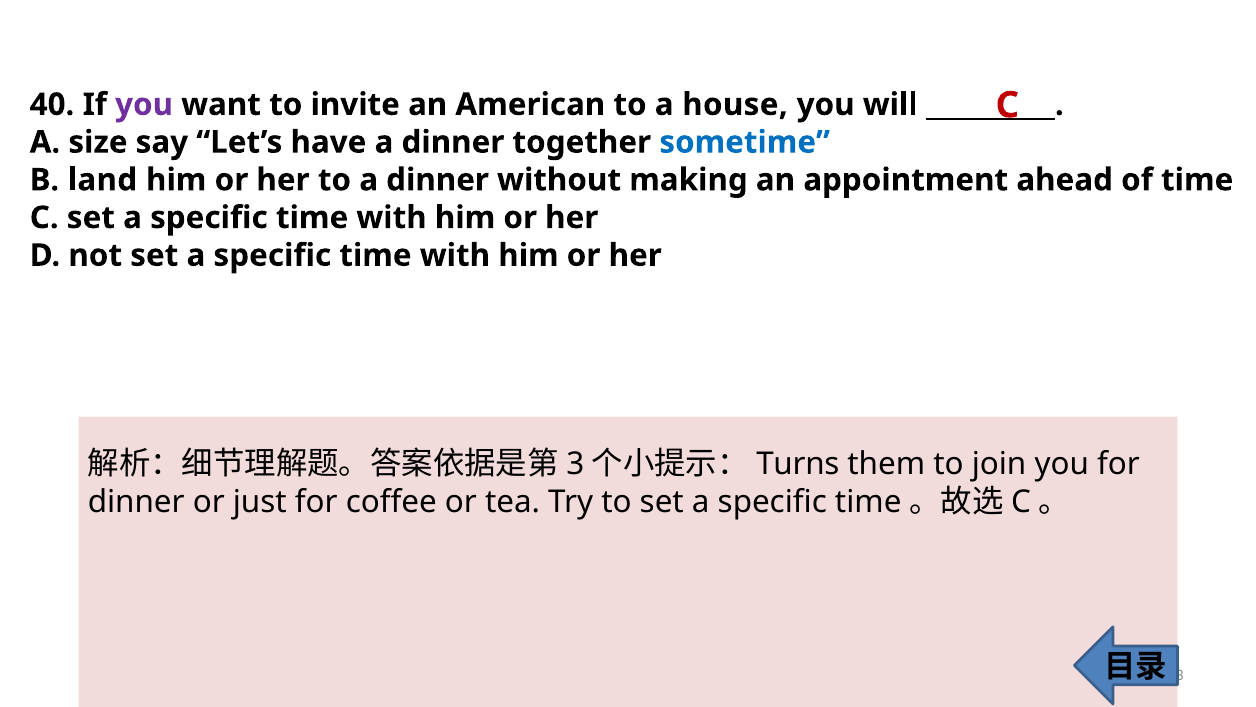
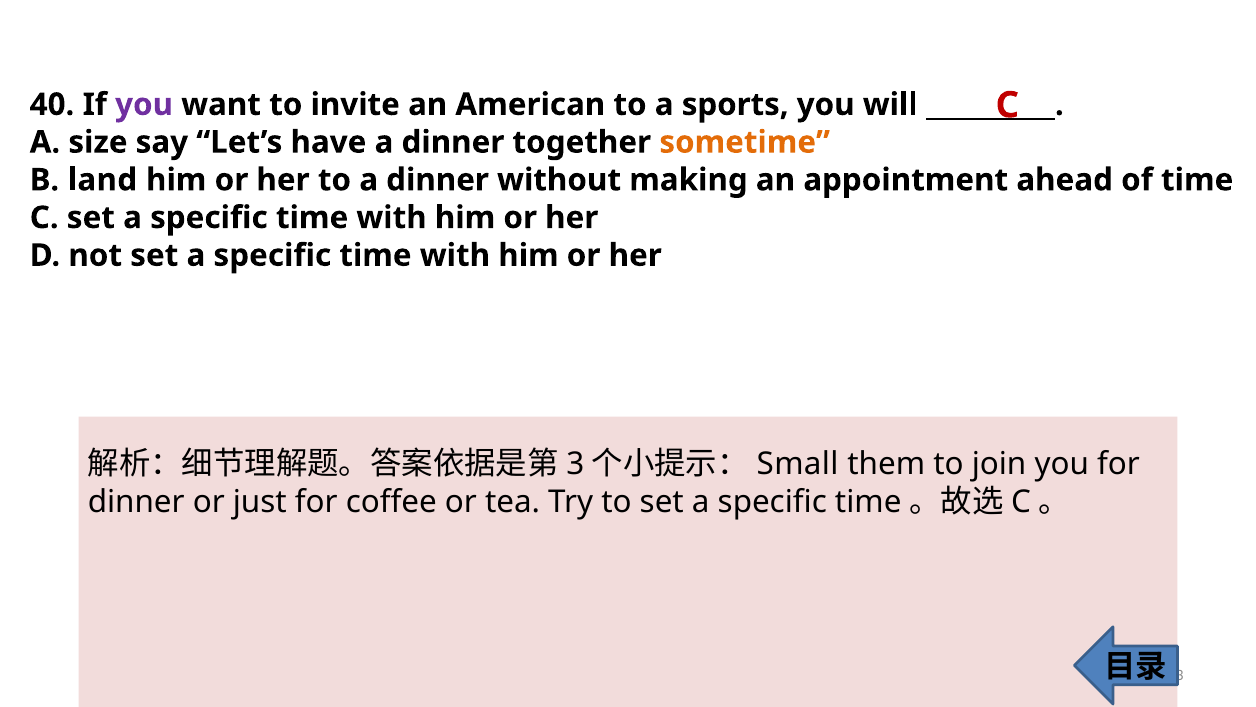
house: house -> sports (735, 105)
sometime colour: blue -> orange (745, 142)
Turns: Turns -> Small (798, 464)
